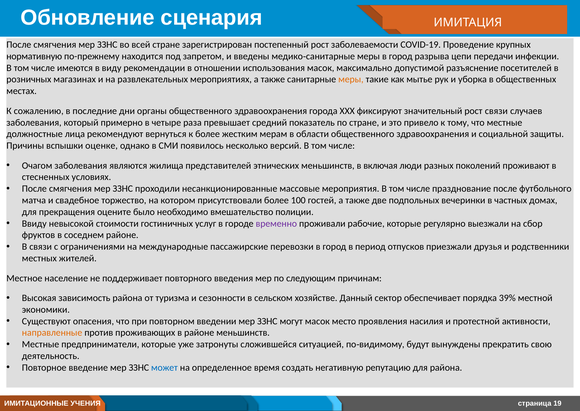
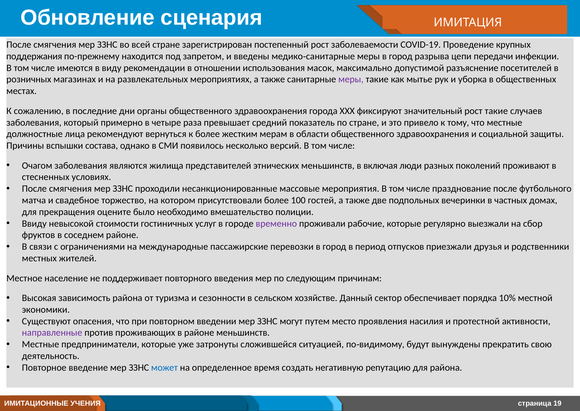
нормативную: нормативную -> поддержания (34, 56)
меры colour: orange -> purple (351, 79)
рост связи: связи -> такие (496, 111)
оценке: оценке -> состава (102, 146)
39%: 39% -> 10% (507, 298)
могут масок: масок -> путем (317, 321)
направленные colour: orange -> purple (52, 332)
